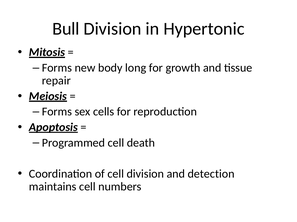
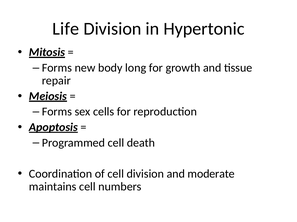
Bull: Bull -> Life (66, 29)
detection: detection -> moderate (211, 174)
